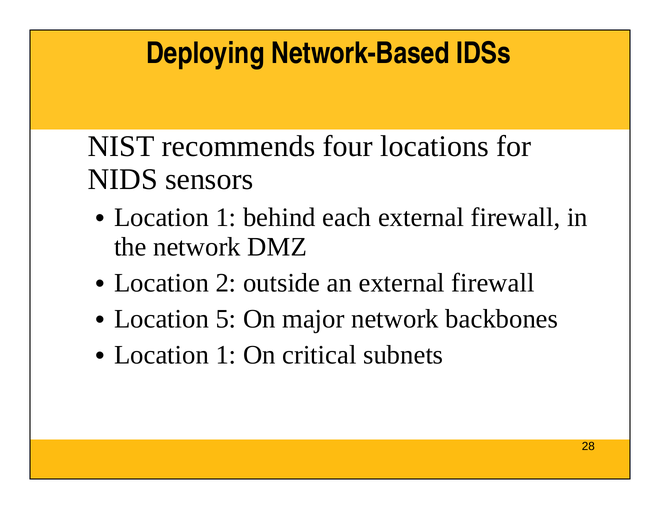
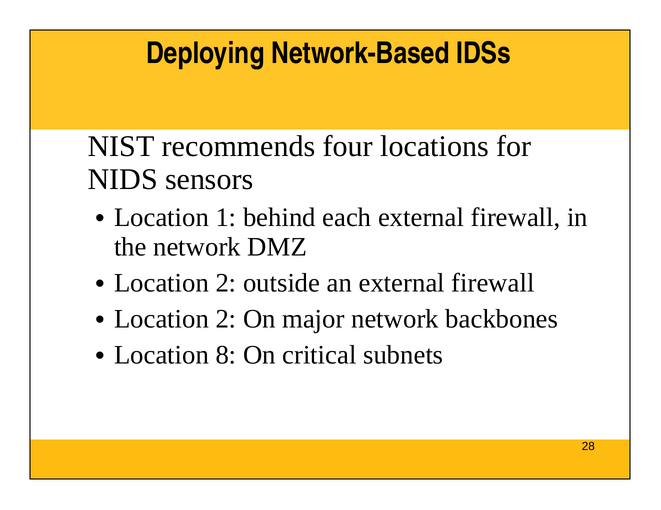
5: 5 -> 2 (226, 320)
1: 1 -> 8 (226, 356)
